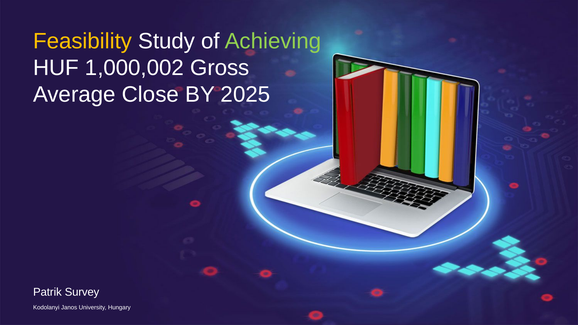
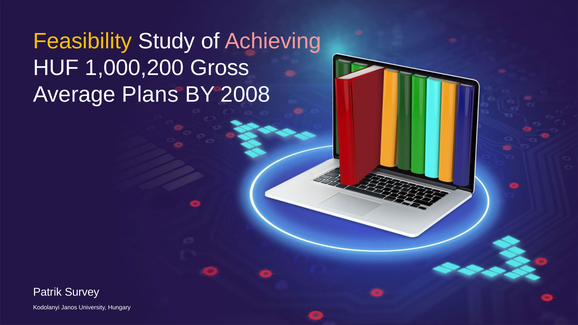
Achieving colour: light green -> pink (273, 41)
1,000,002: 1,000,002 -> 1,000,200 (134, 68)
Close: Close -> Plans (150, 94)
2025: 2025 -> 2008 (245, 94)
